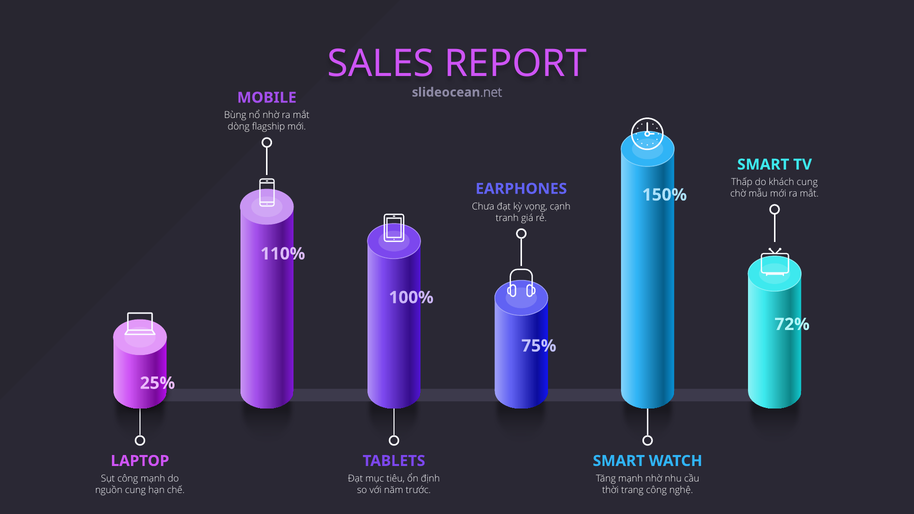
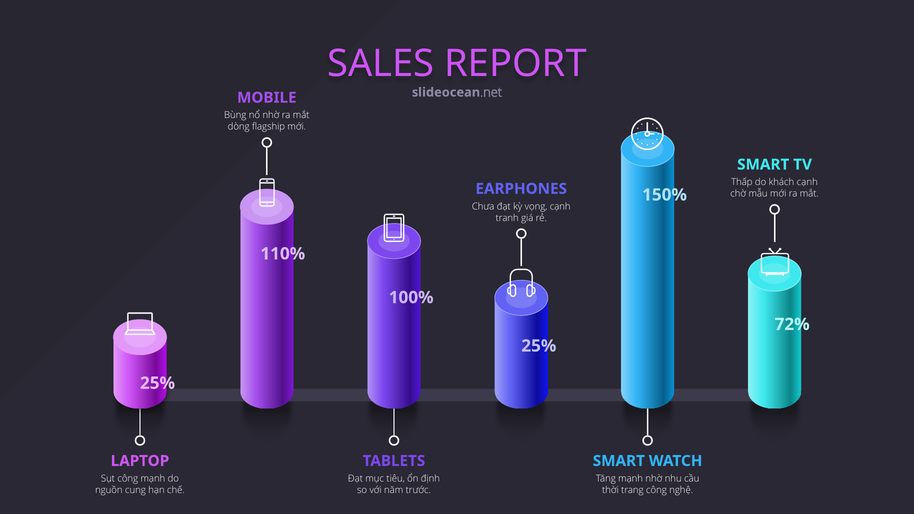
khách cung: cung -> cạnh (807, 182)
75%: 75% -> 25% (539, 346)
